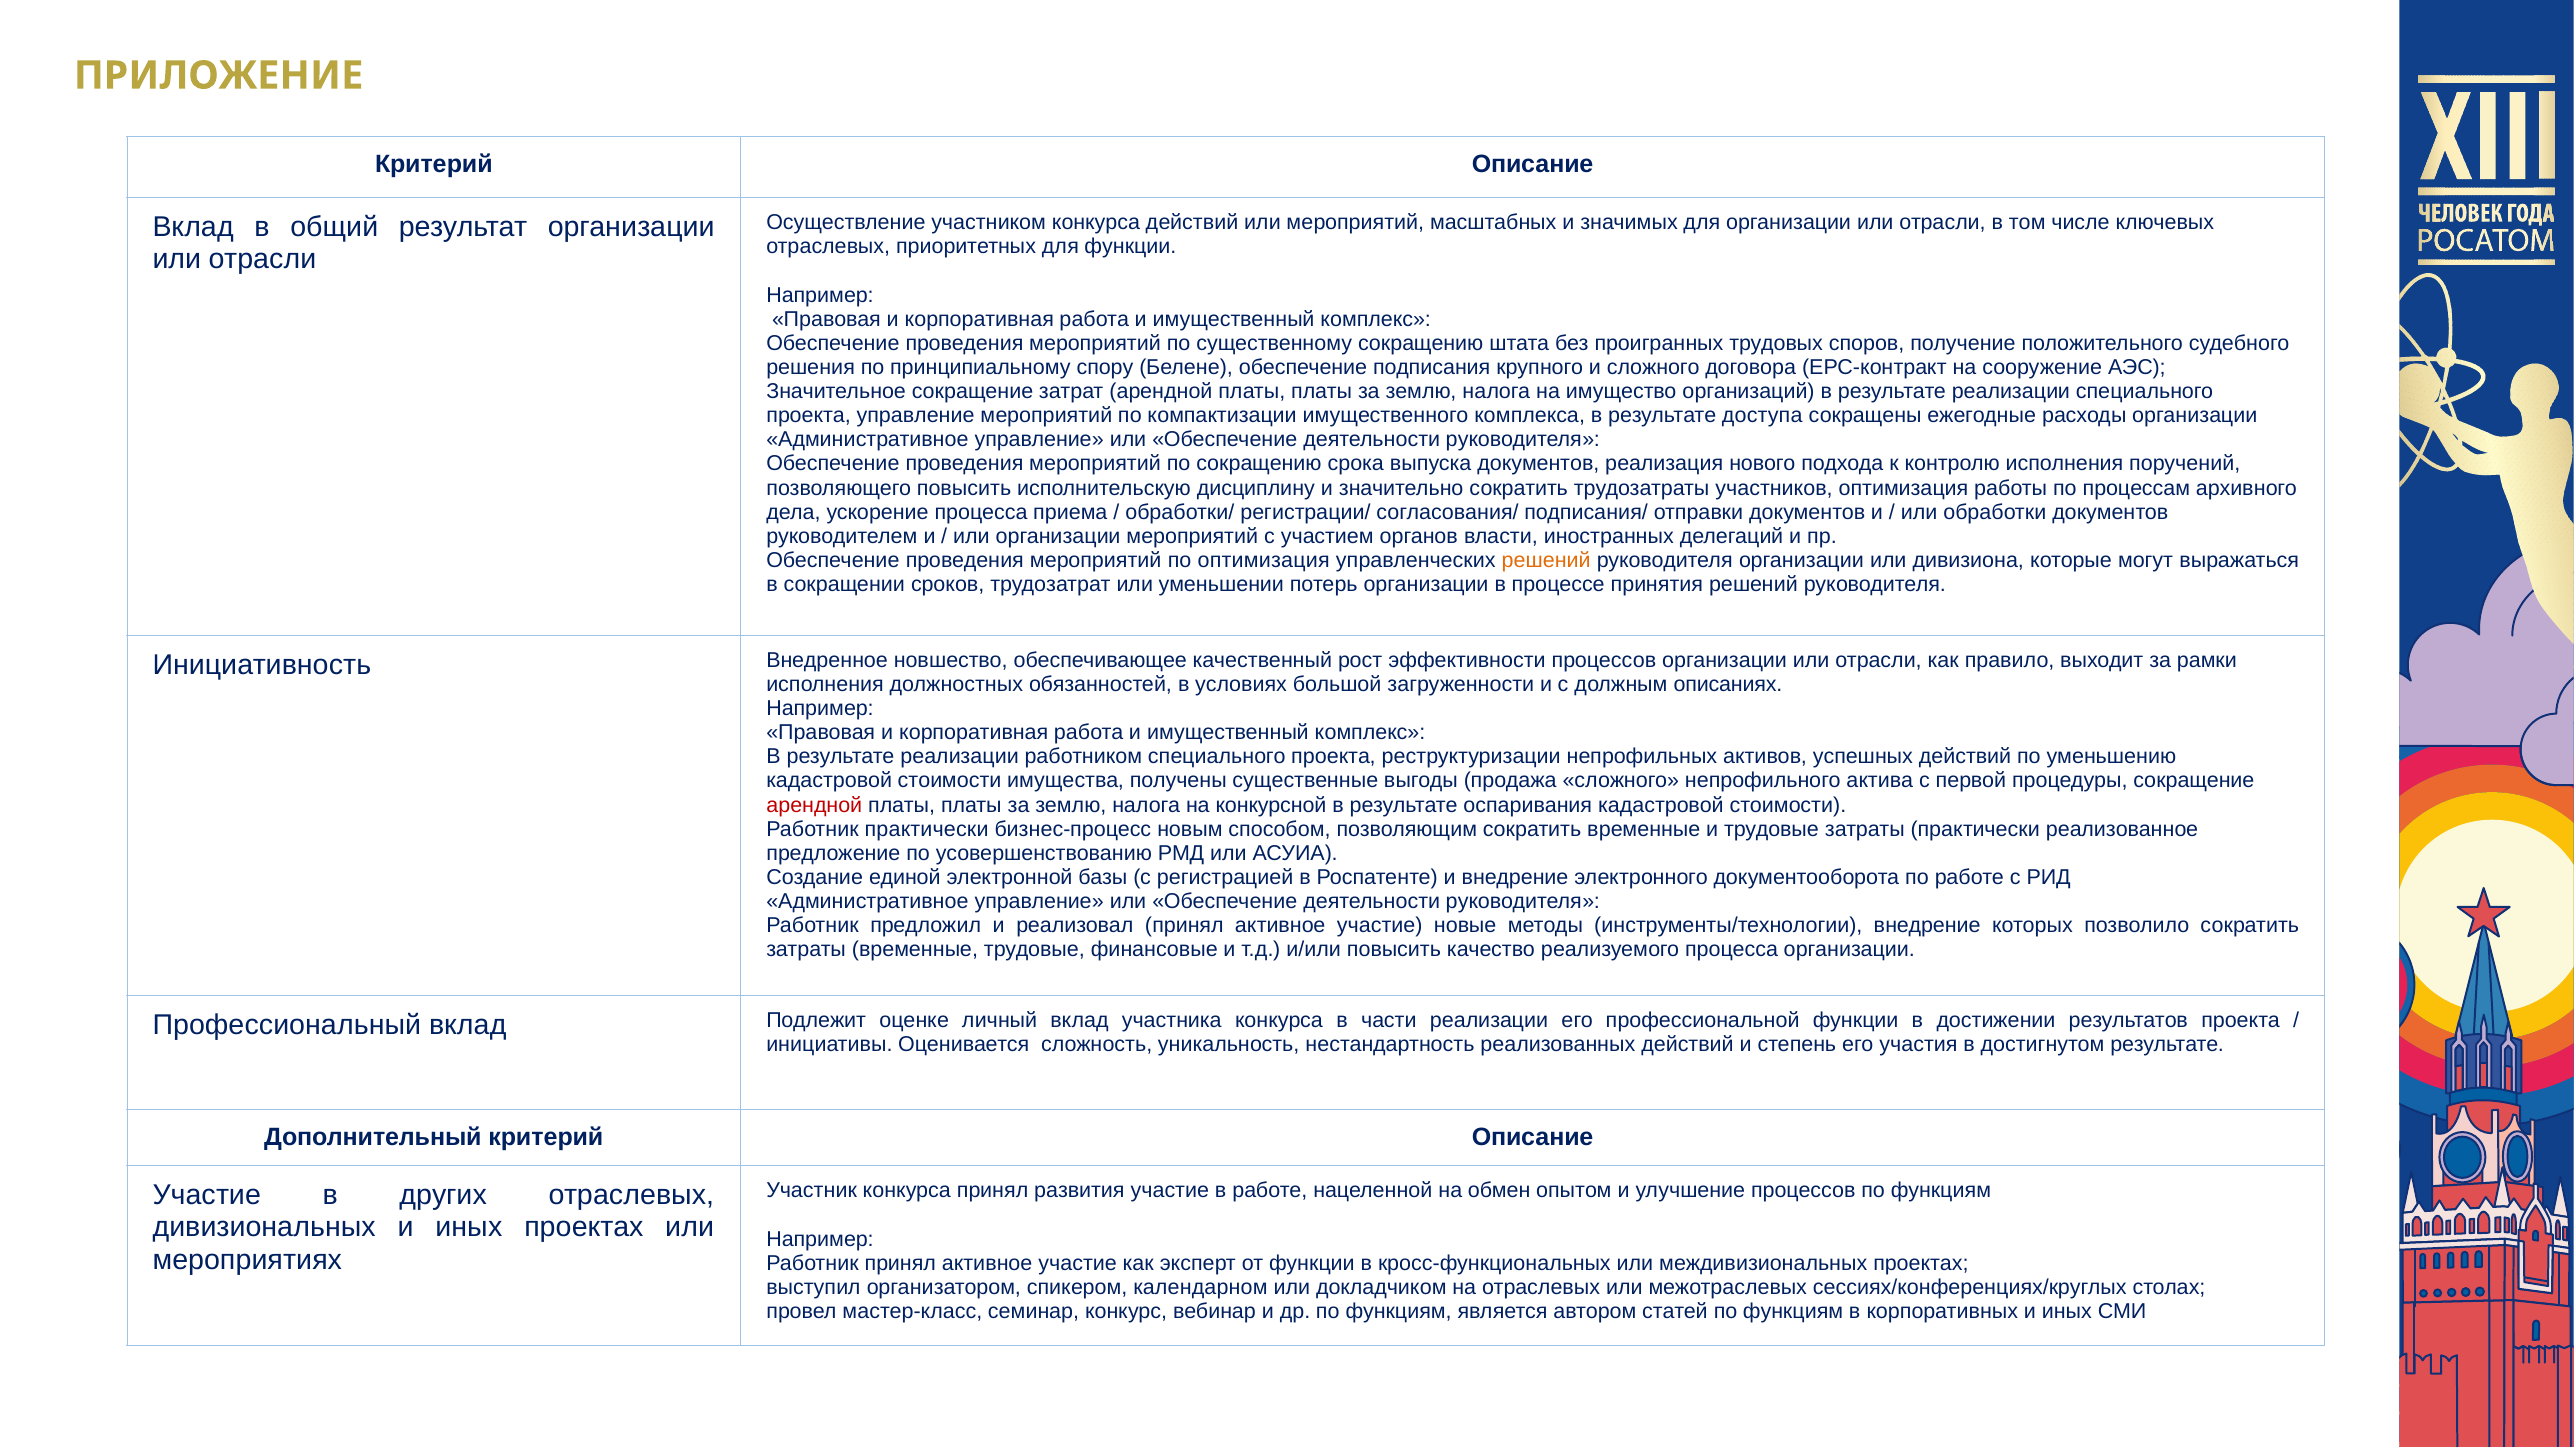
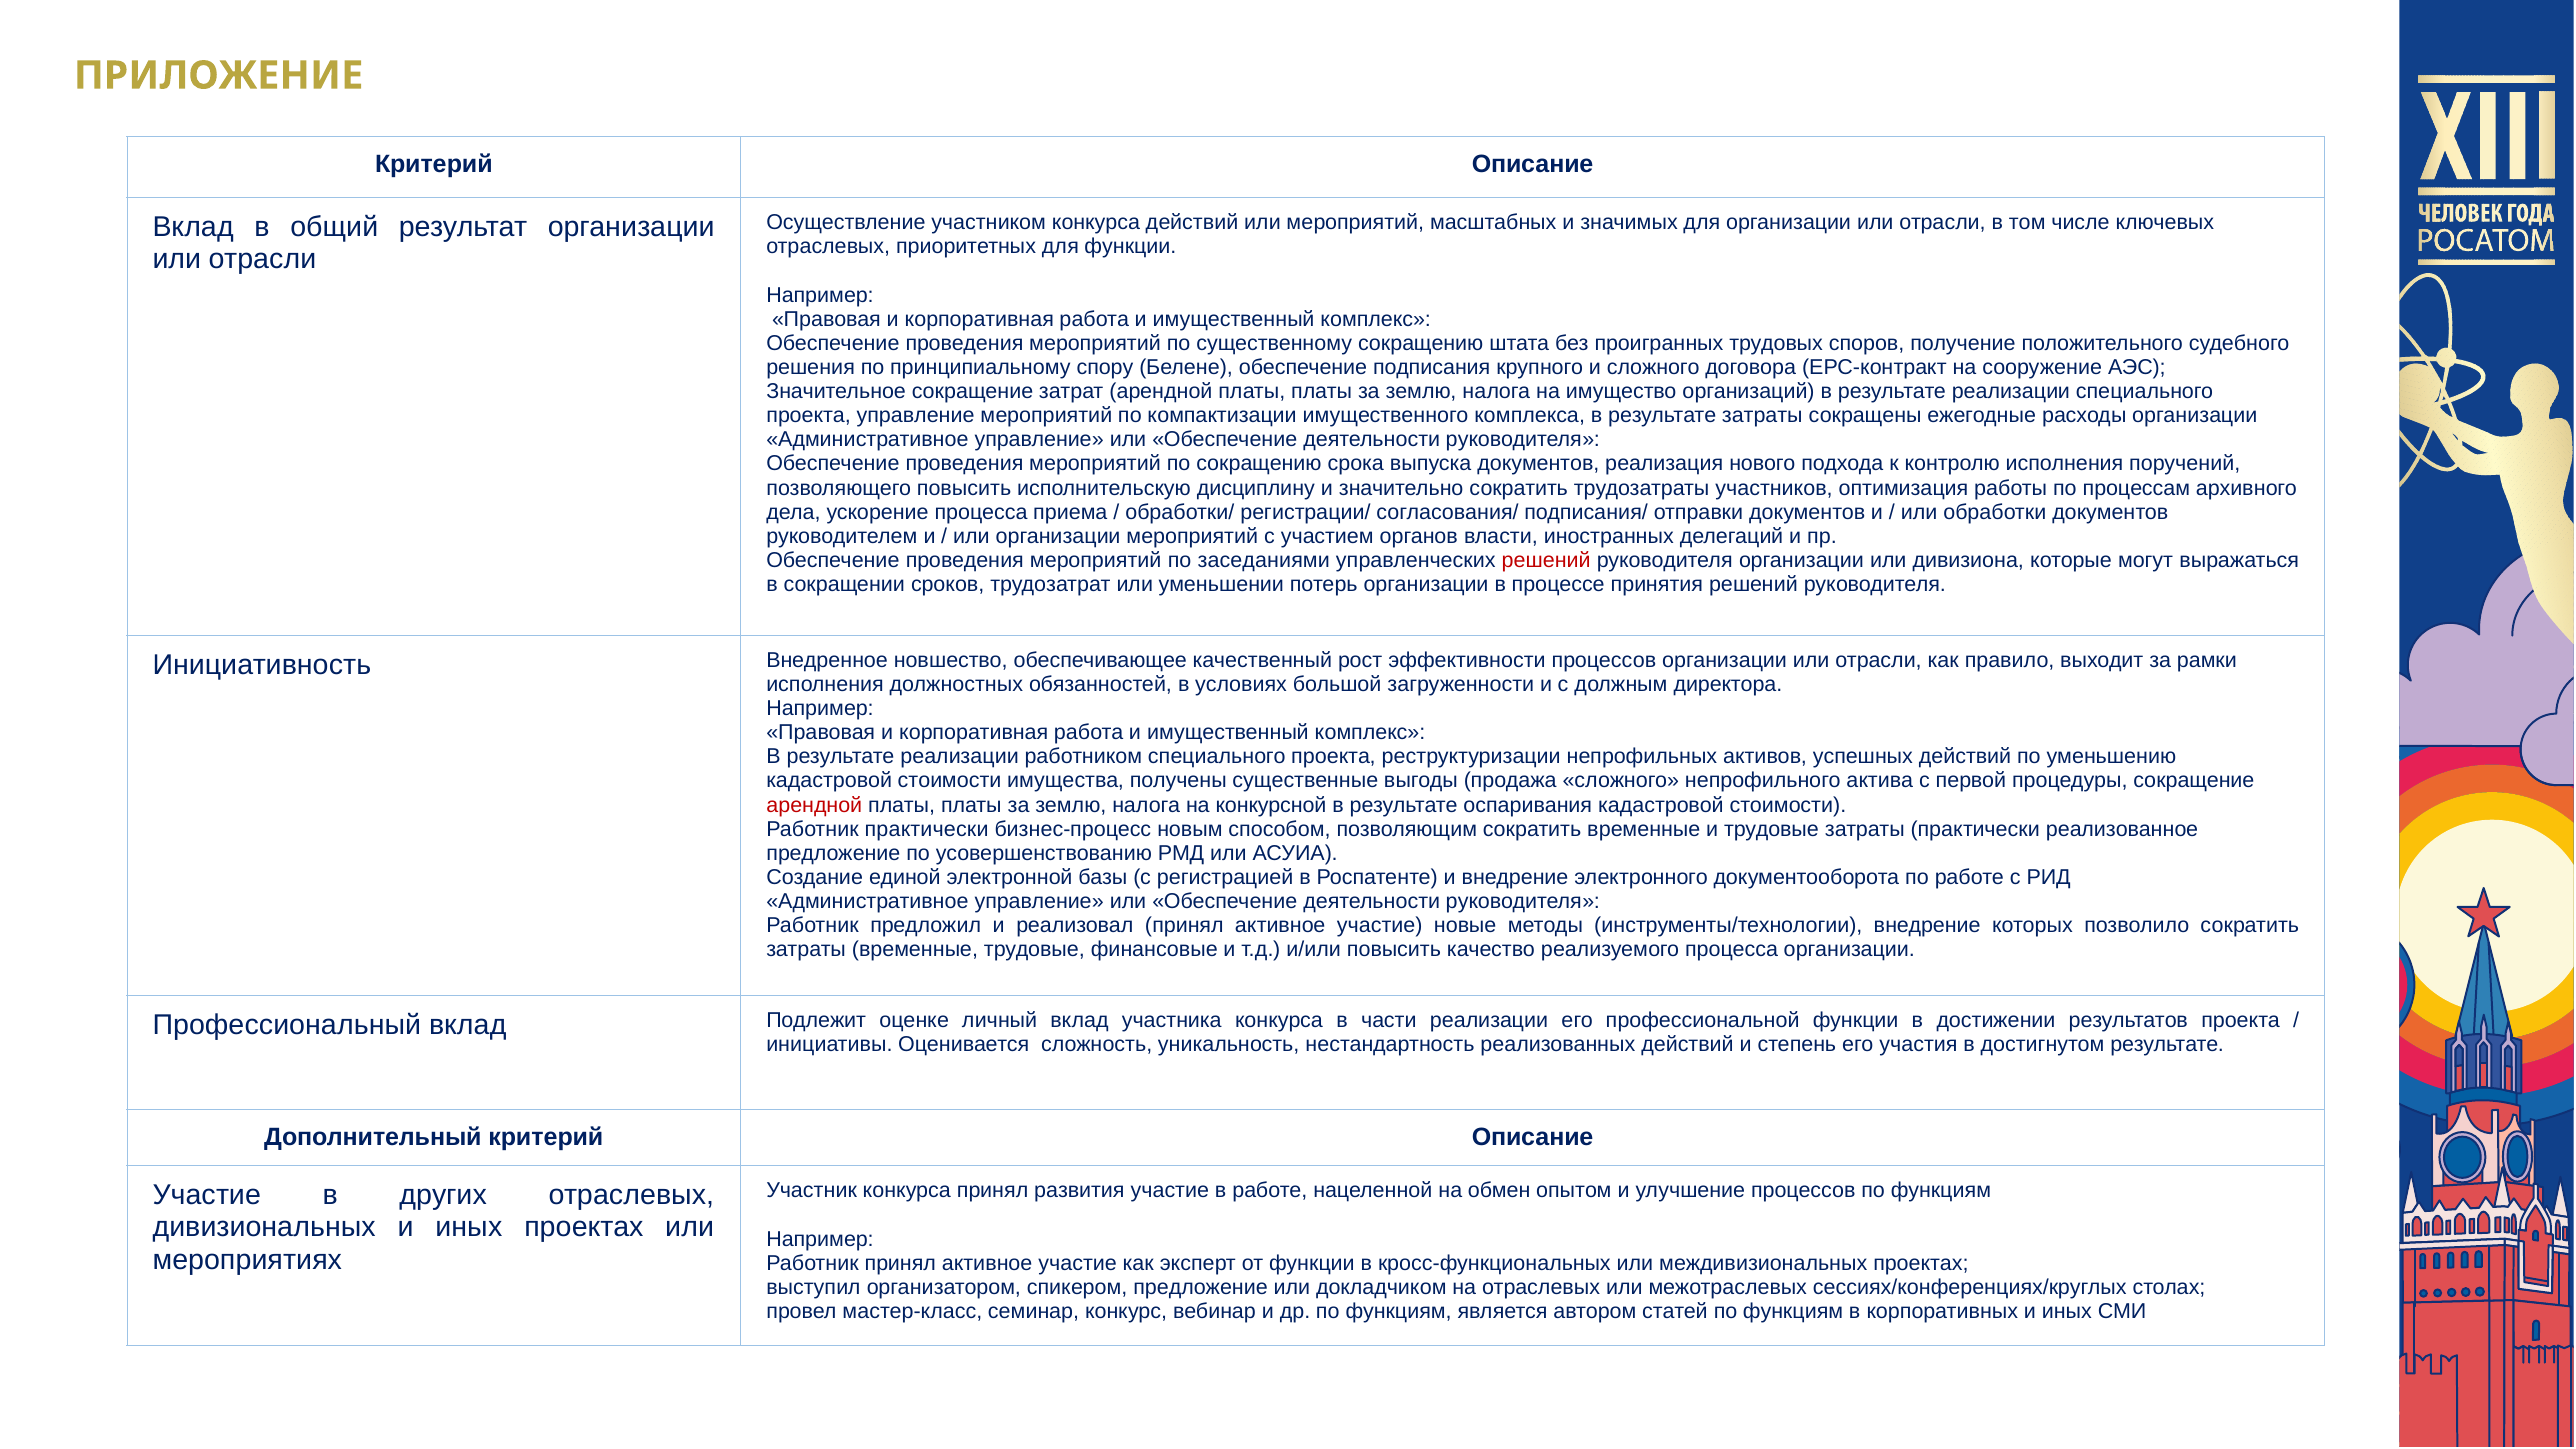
результате доступа: доступа -> затраты (1762, 416)
по оптимизация: оптимизация -> заседаниями (1264, 560)
решений colour: orange -> red (1546, 560)
описаниях: описаниях -> директора (1728, 684)
спикером календарном: календарном -> предложение (1201, 1287)
